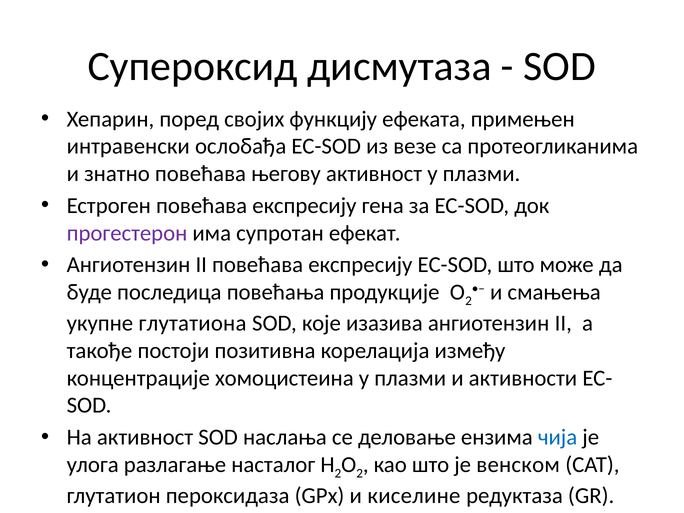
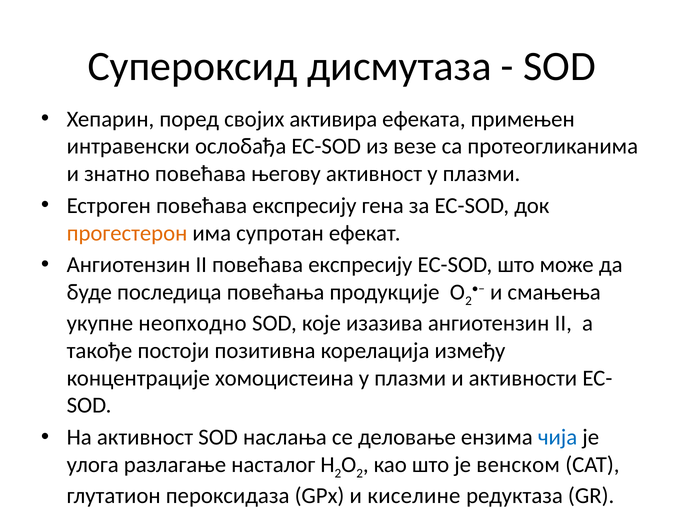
функцију: функцију -> активира (333, 119)
прогестерон colour: purple -> orange (127, 233)
глутатиона: глутатиона -> неопходно (193, 323)
